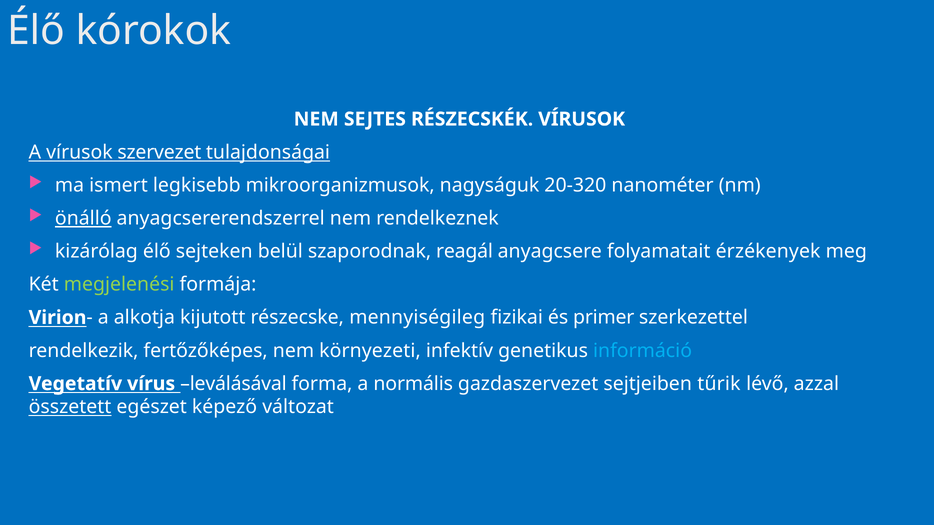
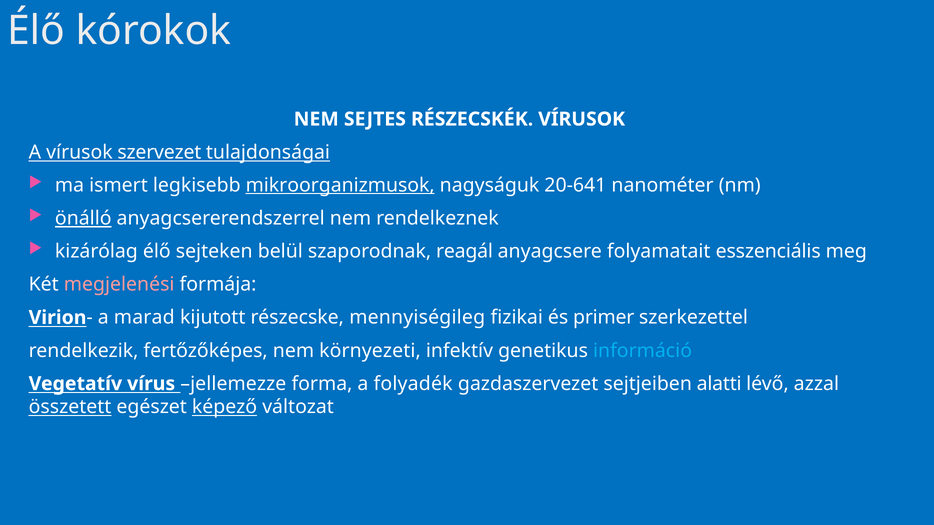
mikroorganizmusok underline: none -> present (340, 185)
20-320: 20-320 -> 20-641 (575, 185)
érzékenyek: érzékenyek -> esszenciális (768, 252)
megjelenési colour: light green -> pink (119, 285)
alkotja: alkotja -> marad (144, 318)
leválásával: leválásával -> jellemezze (233, 384)
normális: normális -> folyadék (413, 384)
tűrik: tűrik -> alatti (719, 384)
képező underline: none -> present (225, 407)
